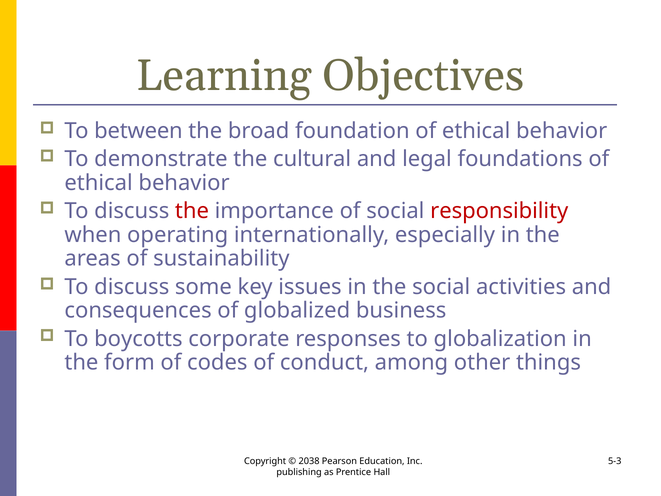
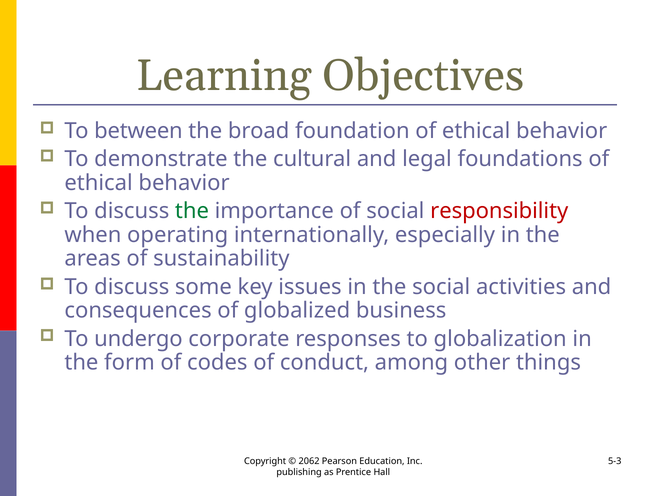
the colour: red -> green (192, 211)
boycotts: boycotts -> undergo (138, 339)
2038: 2038 -> 2062 (309, 461)
